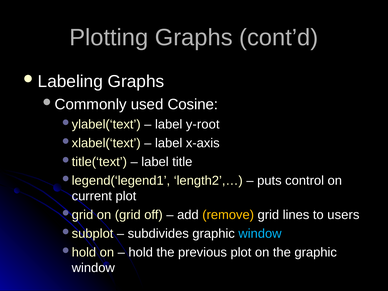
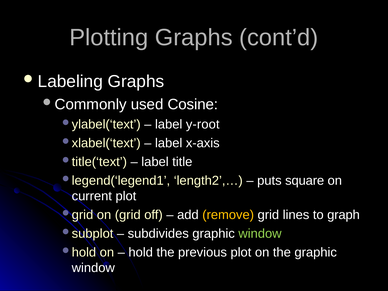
control: control -> square (305, 181)
users: users -> graph (344, 215)
window colour: light blue -> light green (260, 234)
